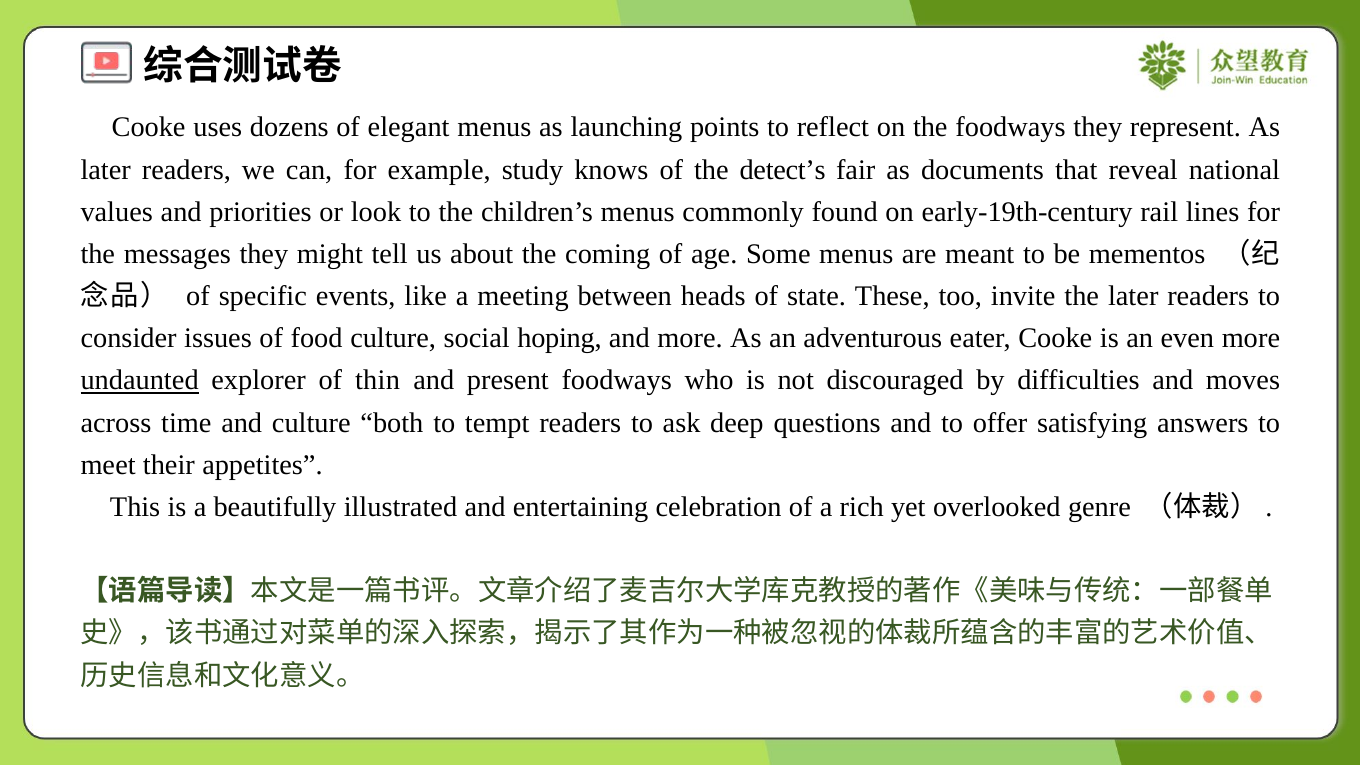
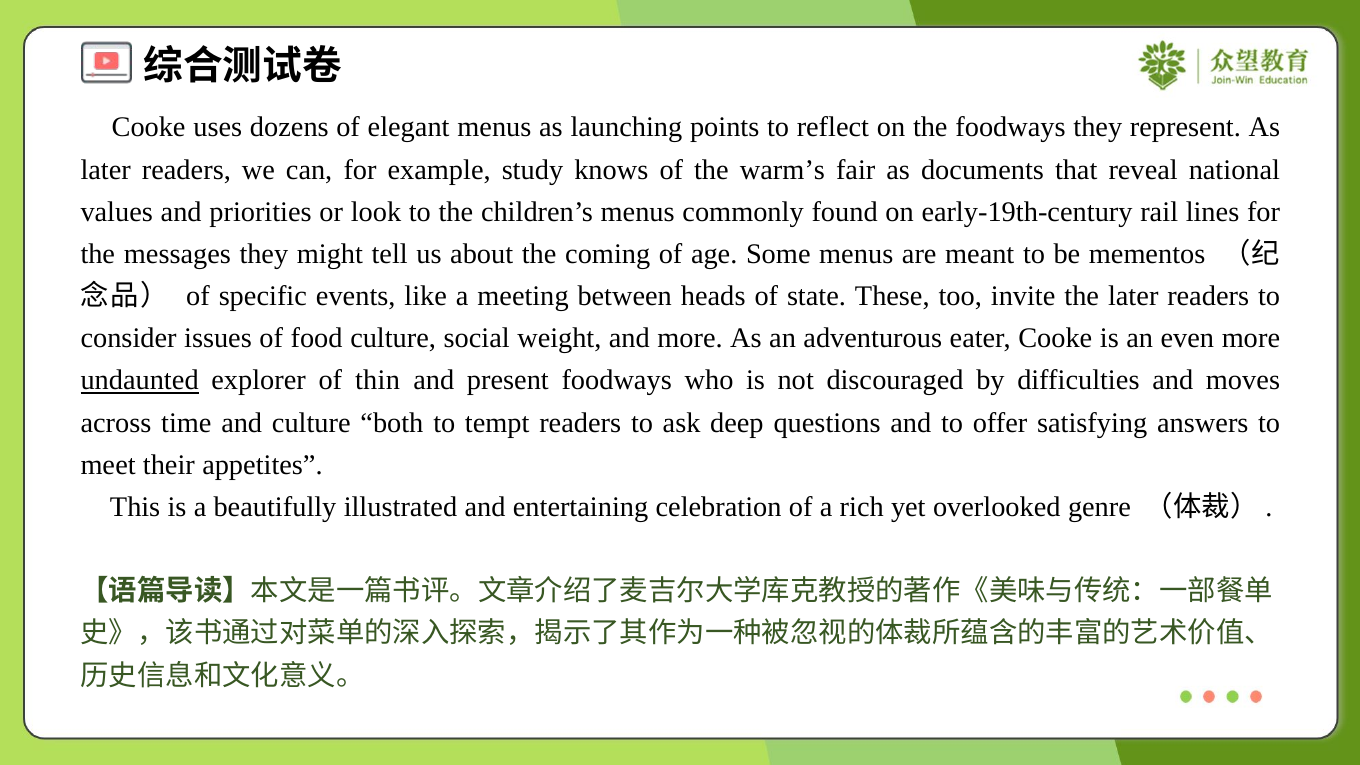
detect’s: detect’s -> warm’s (782, 170)
hoping: hoping -> weight (559, 338)
